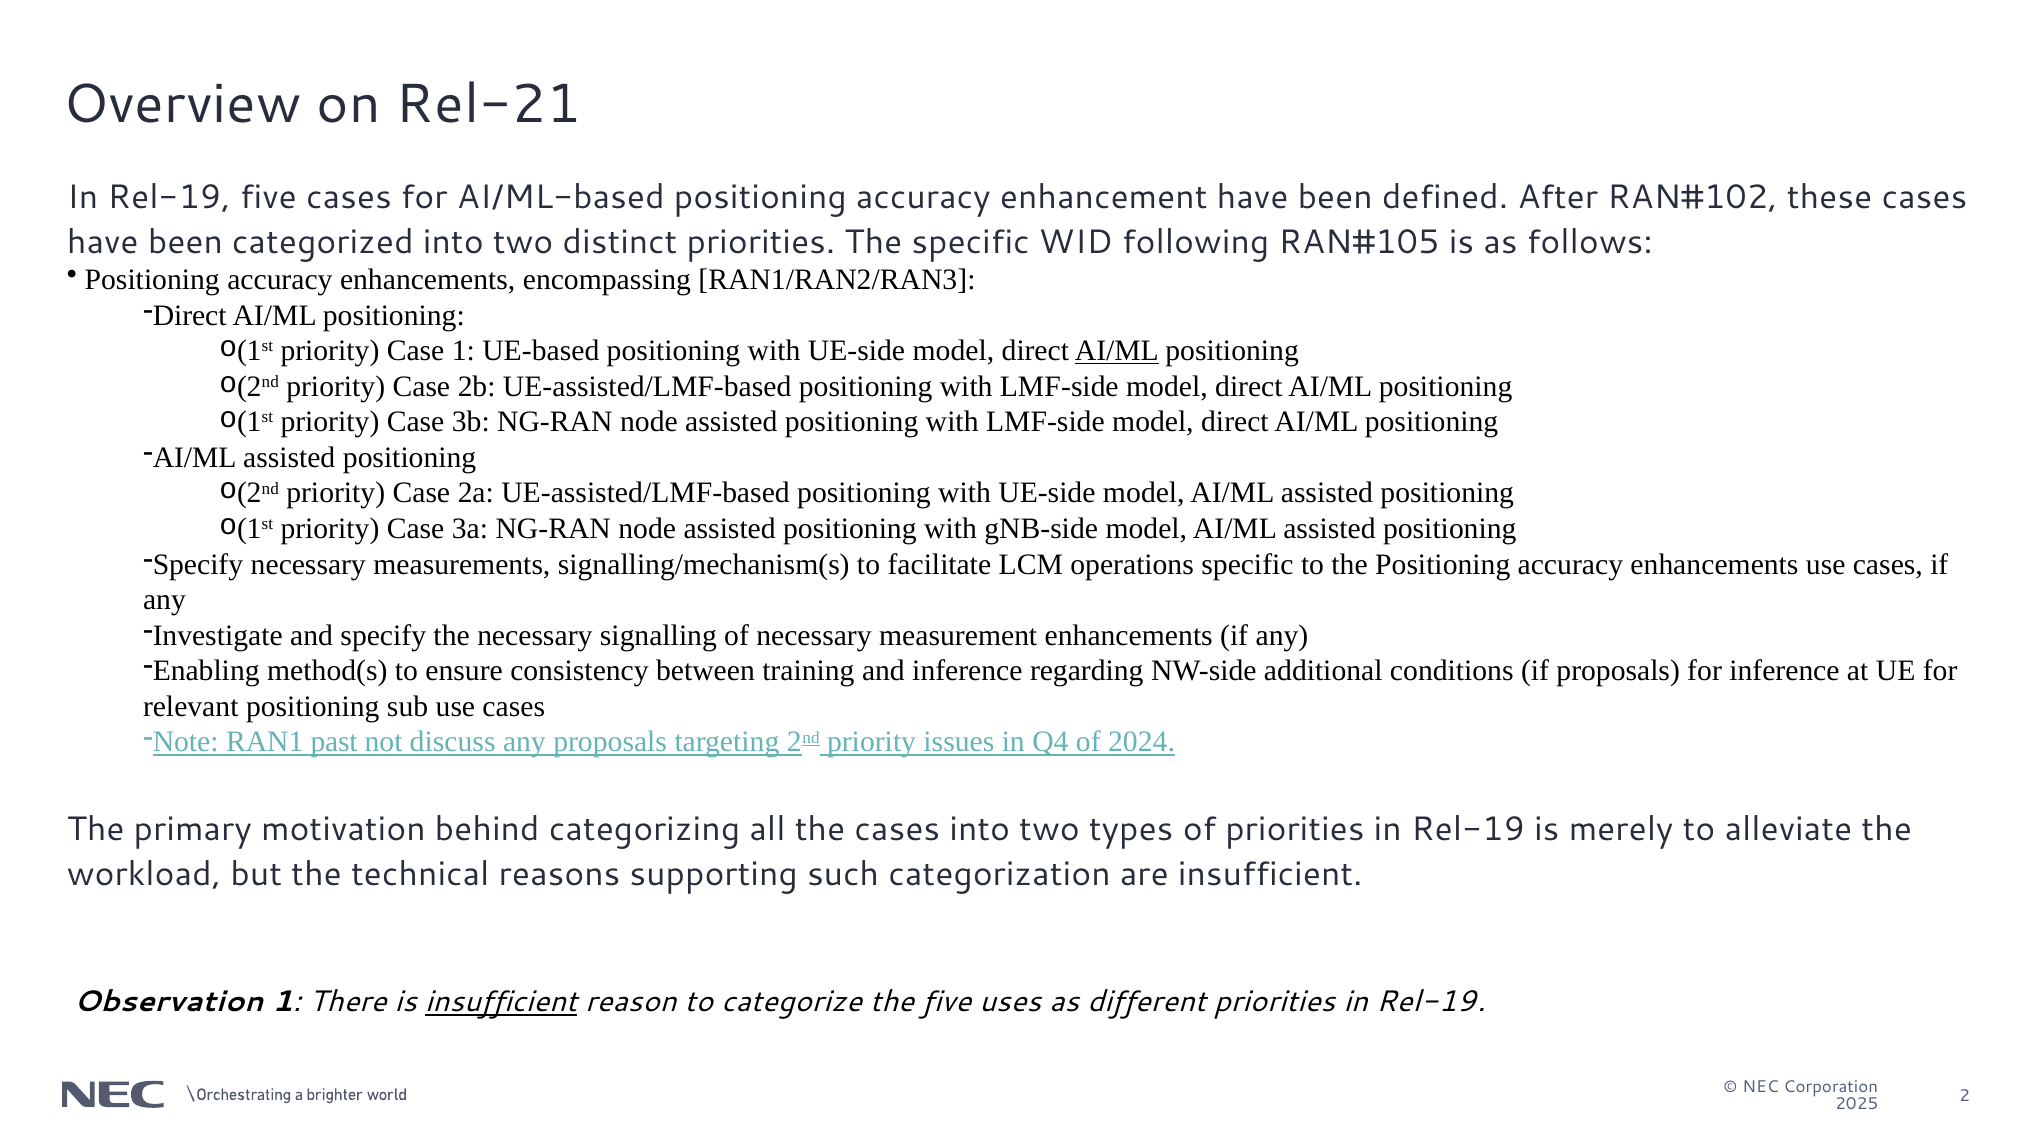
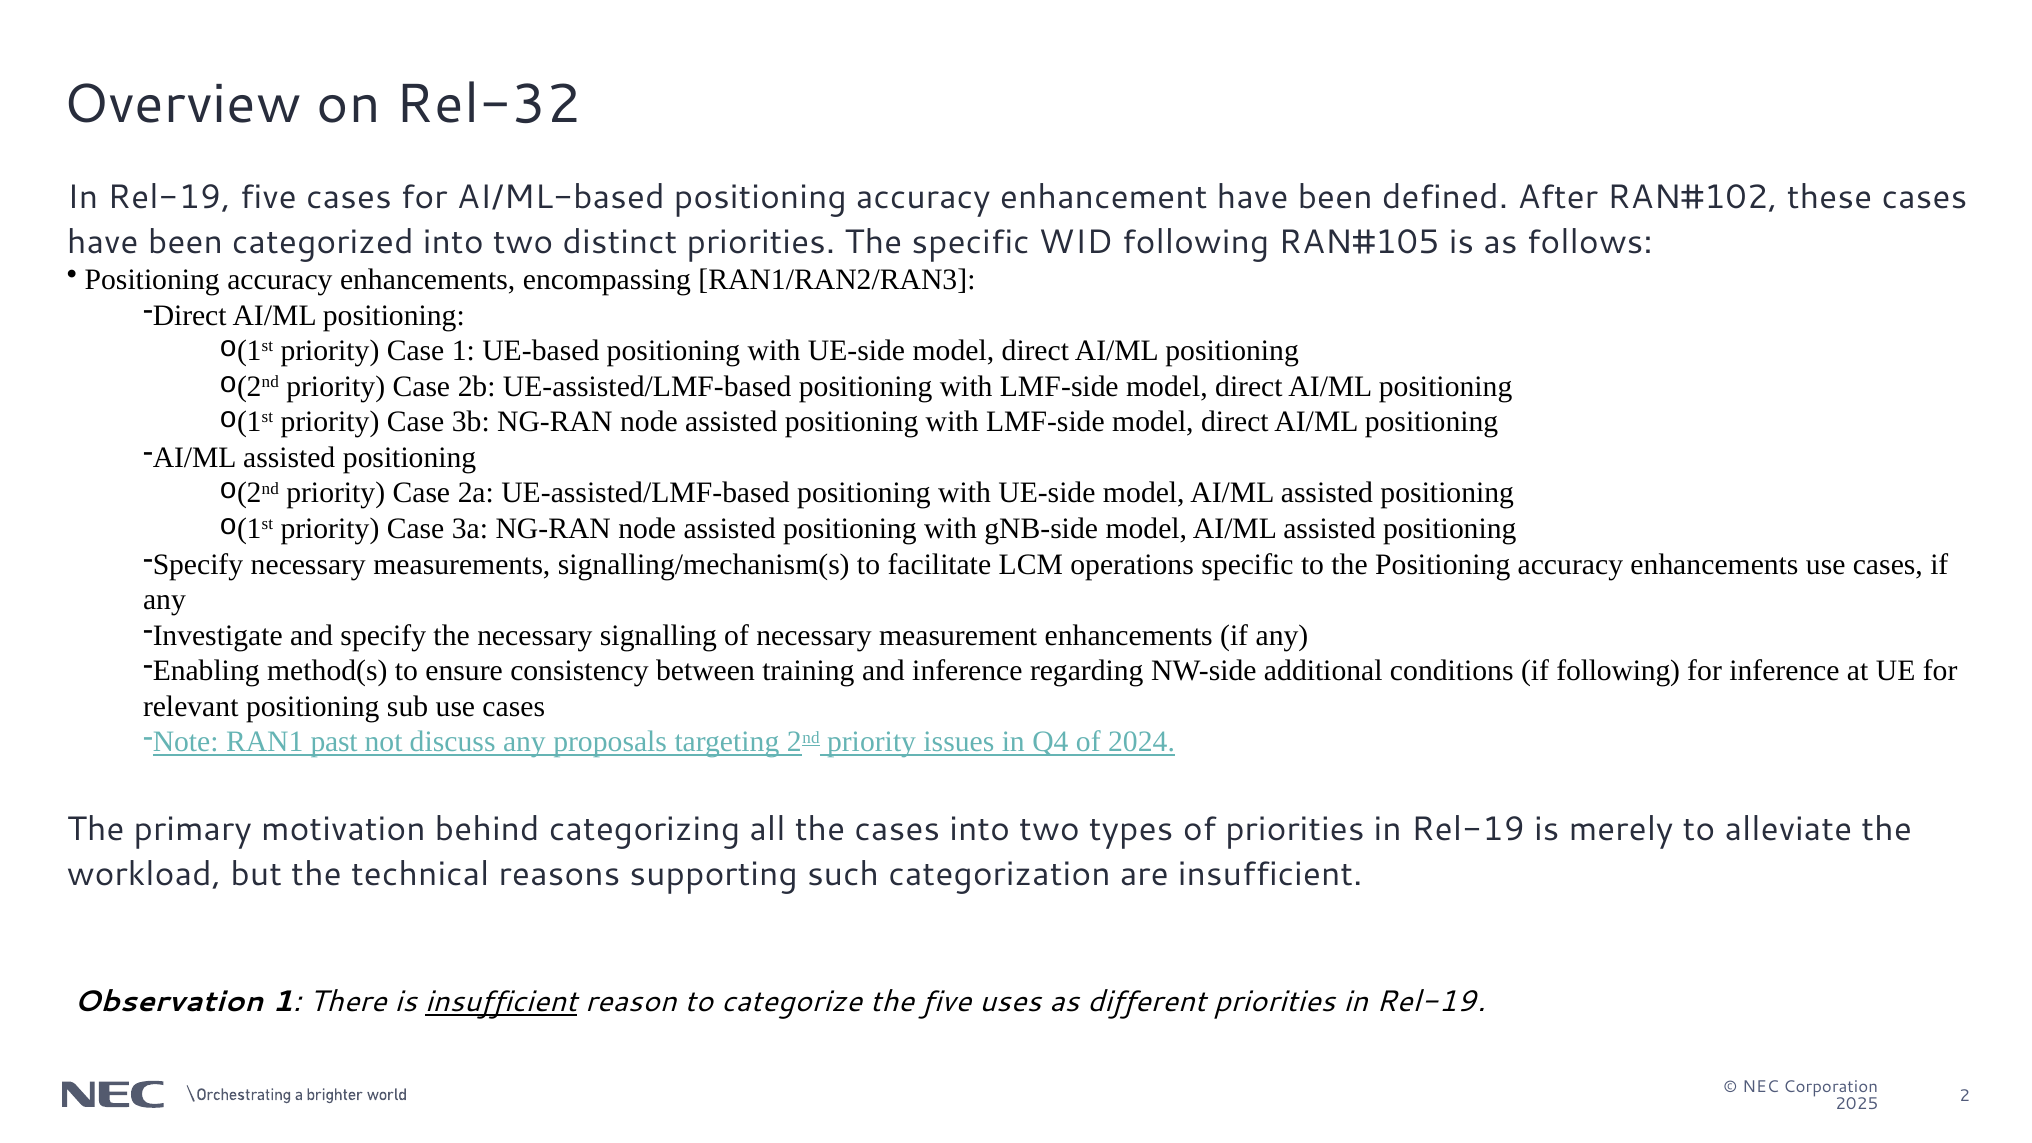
Rel-21: Rel-21 -> Rel-32 (489, 104)
AI/ML underline: present -> none (1117, 351)
if proposals: proposals -> following (1618, 671)
